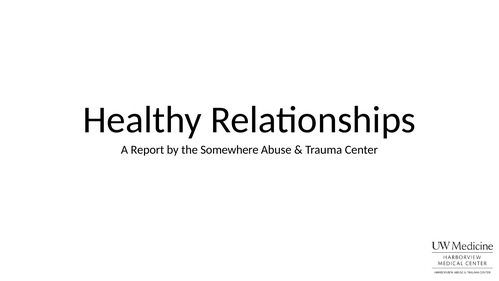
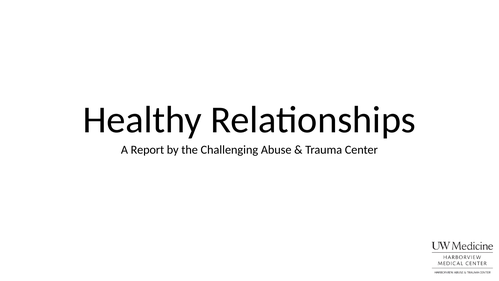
Somewhere: Somewhere -> Challenging (229, 150)
